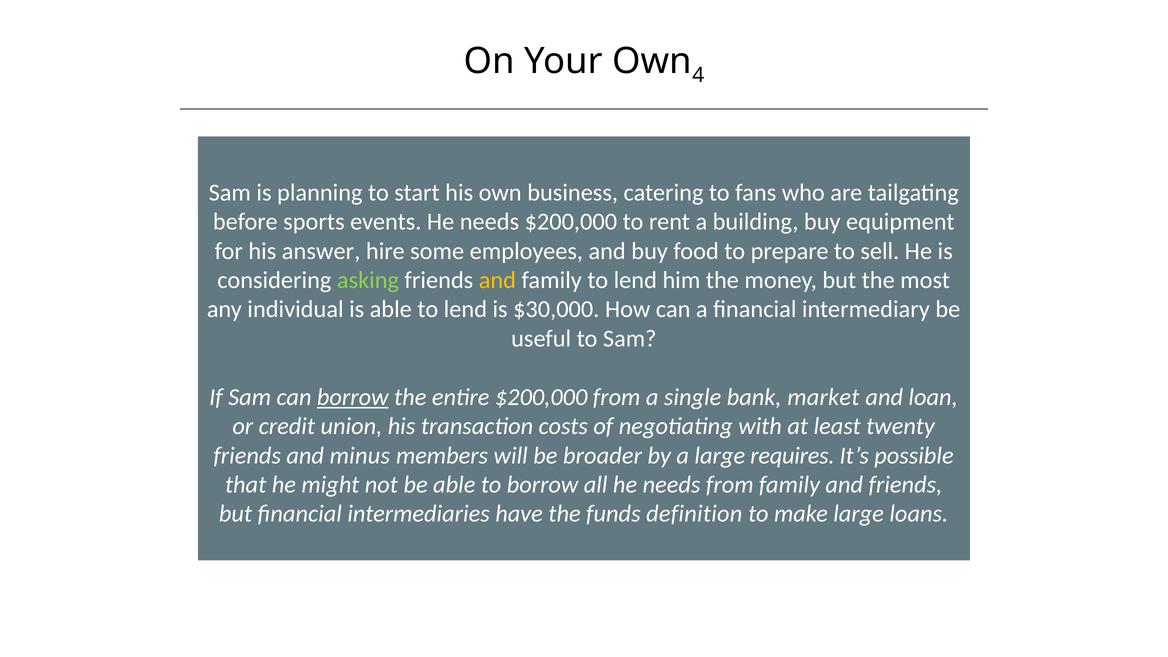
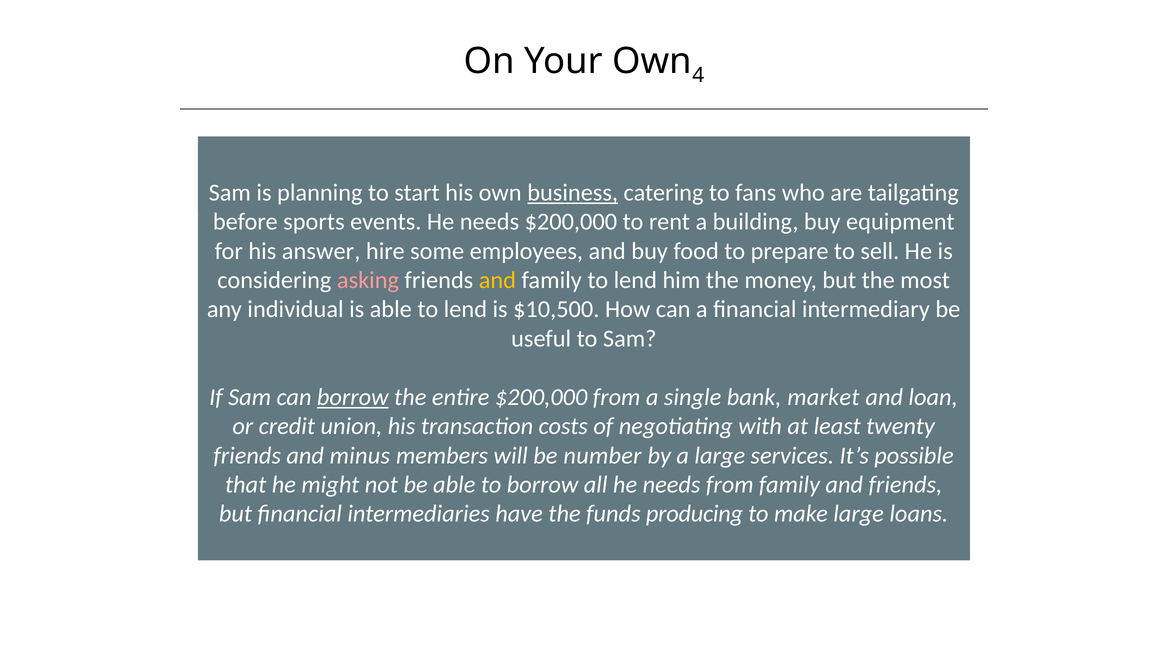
business underline: none -> present (573, 193)
asking colour: light green -> pink (368, 280)
$30,000: $30,000 -> $10,500 (556, 309)
broader: broader -> number (602, 455)
requires: requires -> services (792, 455)
definition: definition -> producing (695, 514)
